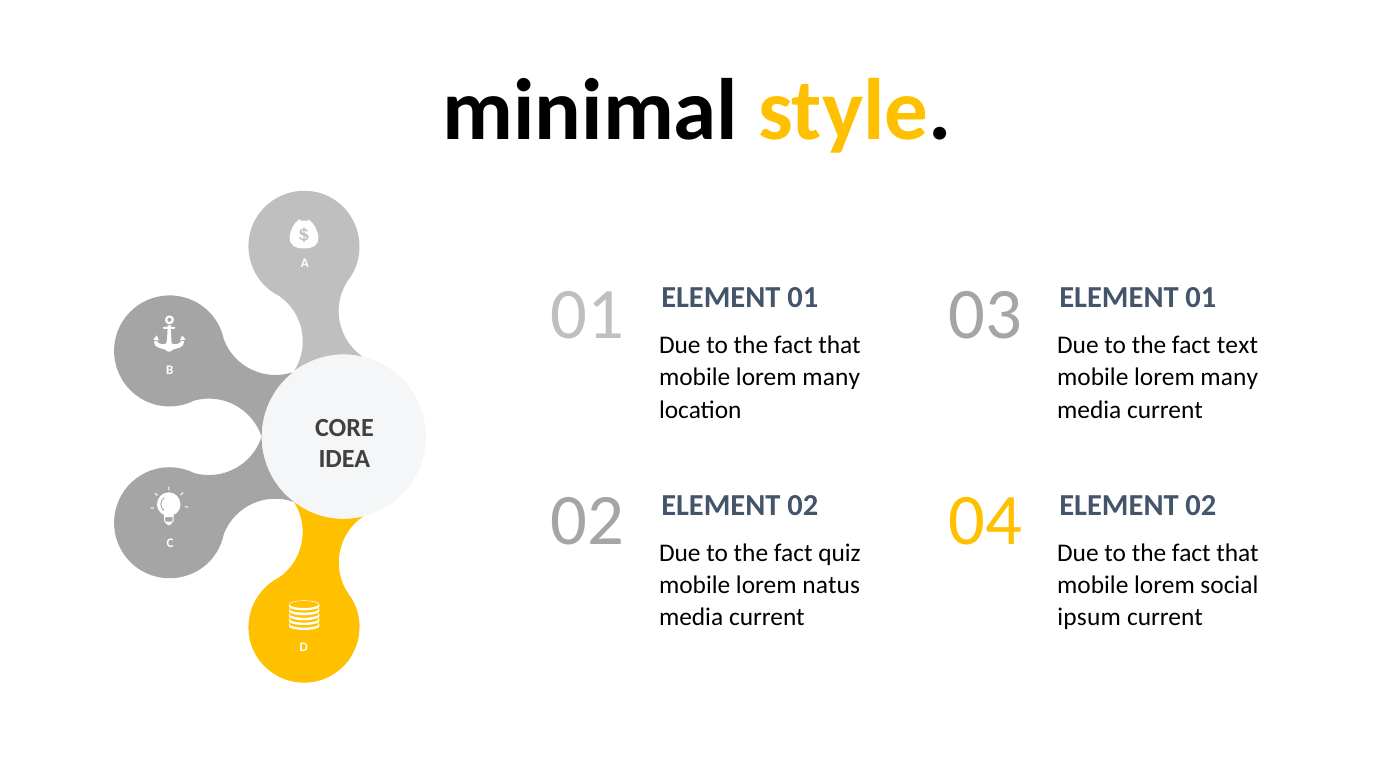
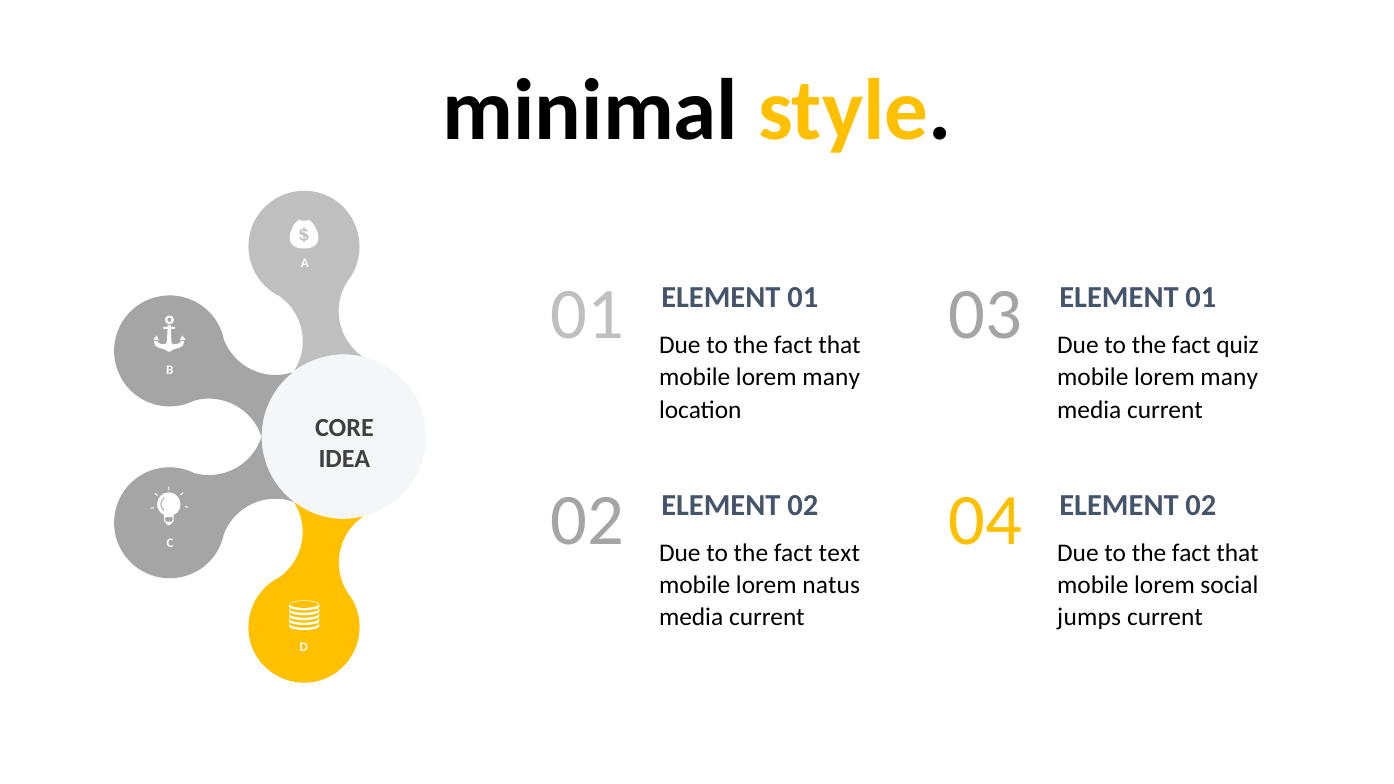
text: text -> quiz (1238, 345)
quiz: quiz -> text (839, 553)
ipsum: ipsum -> jumps (1089, 617)
